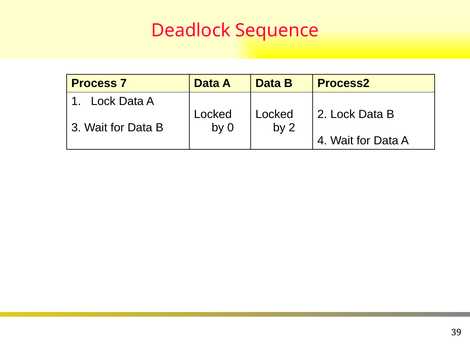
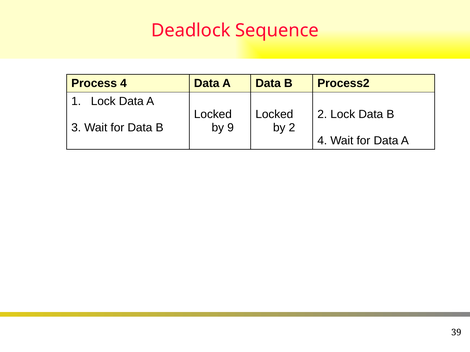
Process 7: 7 -> 4 (123, 84)
0: 0 -> 9 (231, 128)
